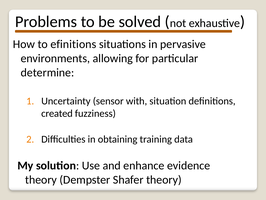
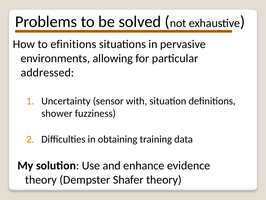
determine: determine -> addressed (47, 72)
created: created -> shower (57, 113)
